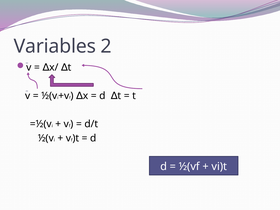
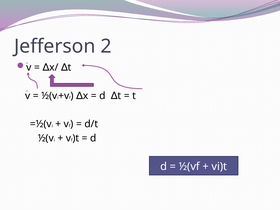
Variables: Variables -> Jefferson (55, 46)
